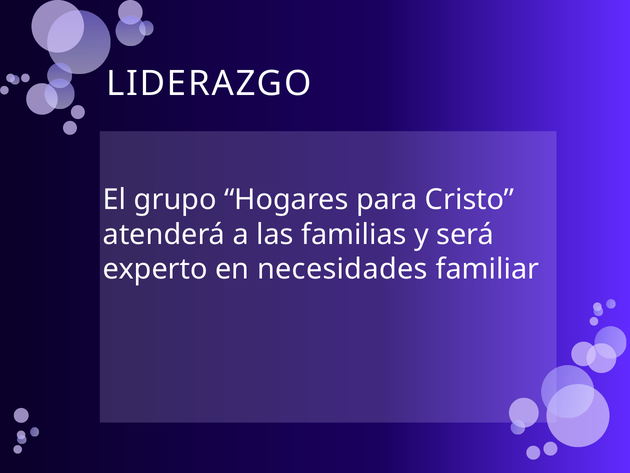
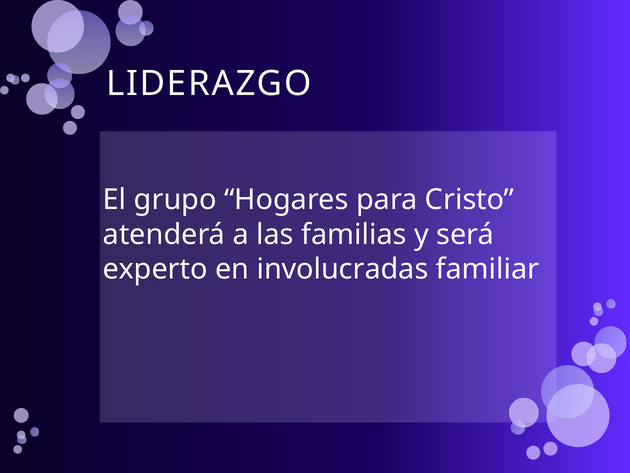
necesidades: necesidades -> involucradas (343, 269)
